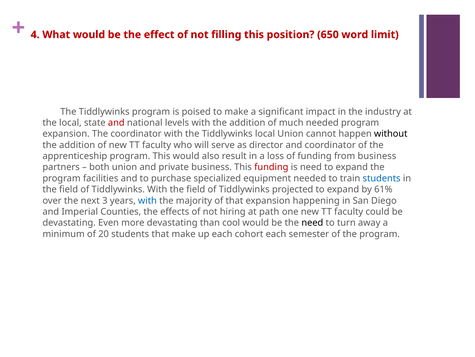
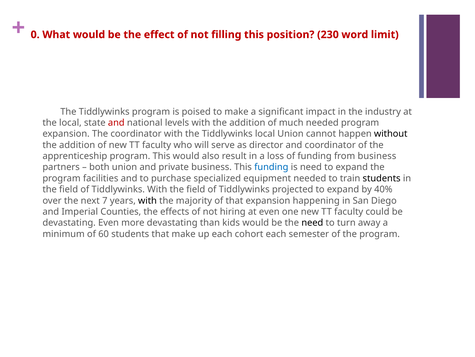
4: 4 -> 0 (35, 35)
650: 650 -> 230 (328, 35)
funding colour: red -> blue (271, 167)
students colour: blue -> black (382, 178)
61%: 61% -> 40% (383, 189)
3: 3 -> 7 (105, 200)
with colour: blue -> black (147, 200)
at path: path -> even (269, 211)
cool: cool -> kids (231, 222)
20: 20 -> 60 (104, 233)
